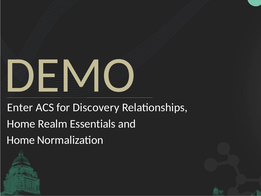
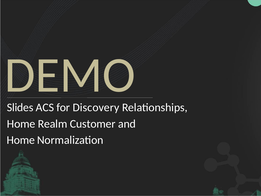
Enter: Enter -> Slides (20, 107)
Essentials: Essentials -> Customer (93, 124)
